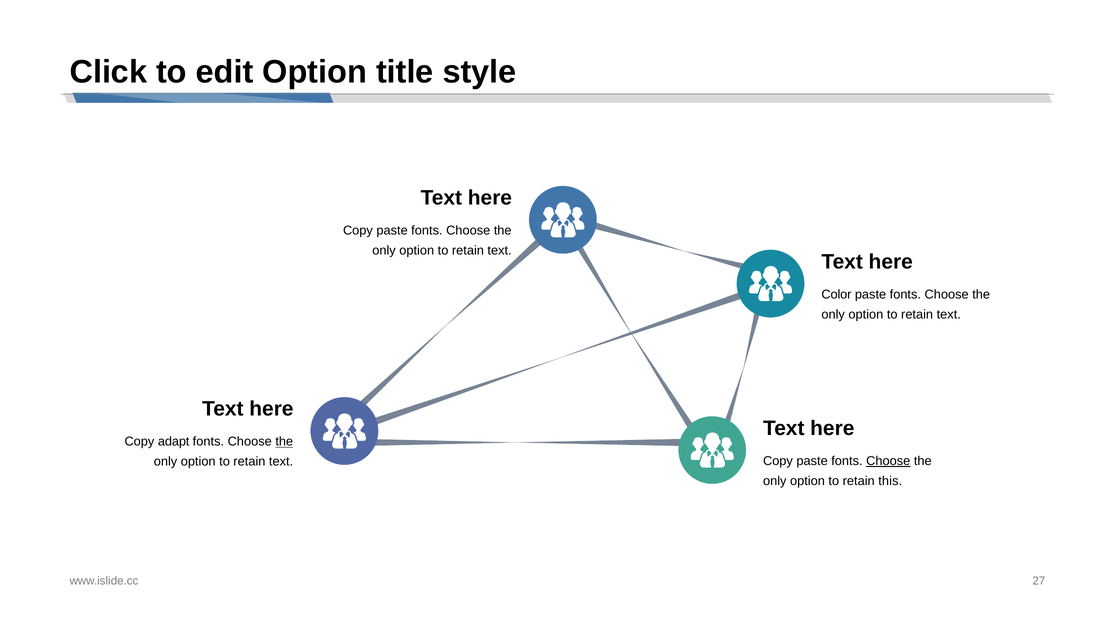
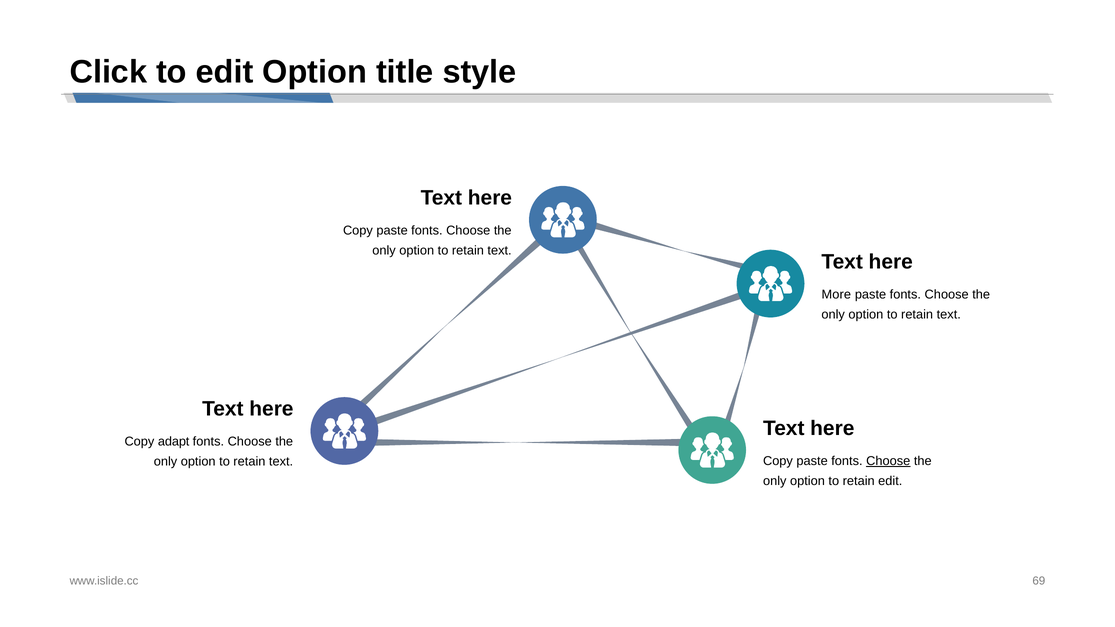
Color: Color -> More (836, 294)
the underline: present -> none (284, 442)
retain this: this -> edit (890, 481)
27: 27 -> 69 (1039, 581)
